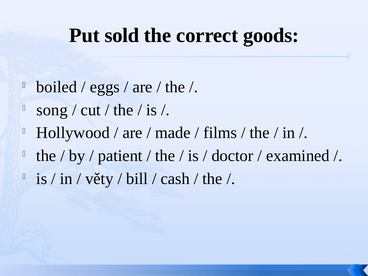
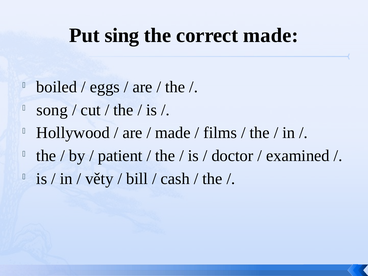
sold: sold -> sing (122, 35)
correct goods: goods -> made (271, 35)
